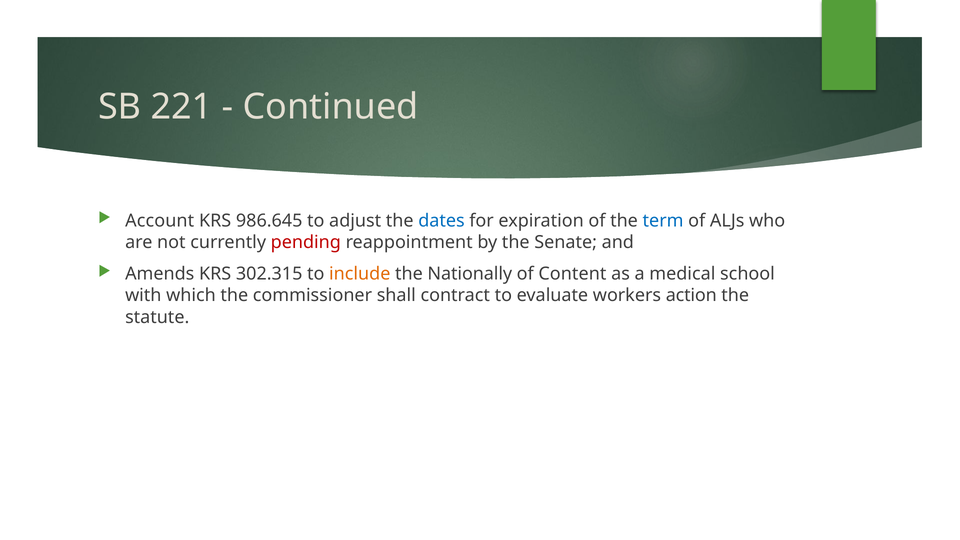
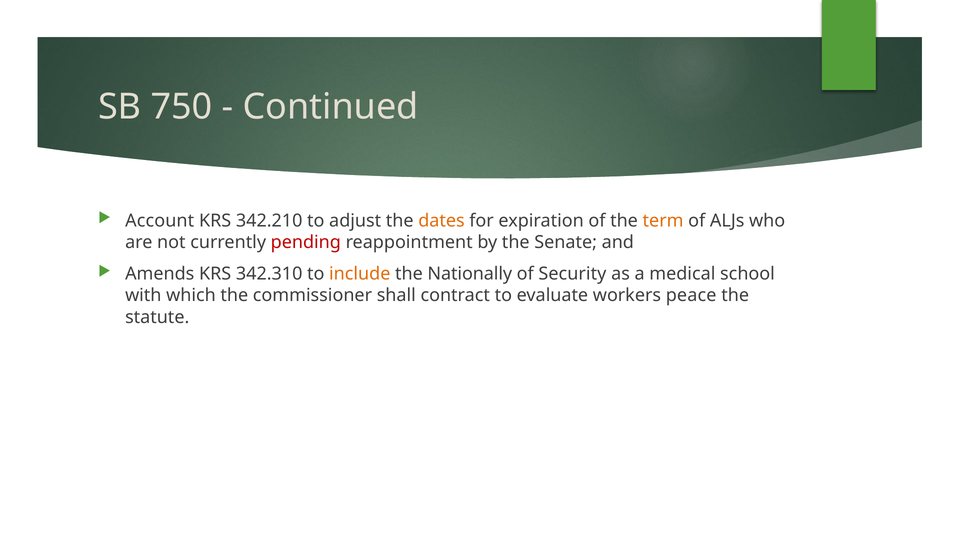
221: 221 -> 750 (181, 107)
986.645: 986.645 -> 342.210 (269, 221)
dates colour: blue -> orange (441, 221)
term colour: blue -> orange (663, 221)
302.315: 302.315 -> 342.310 (269, 274)
Content: Content -> Security (572, 274)
action: action -> peace (691, 295)
